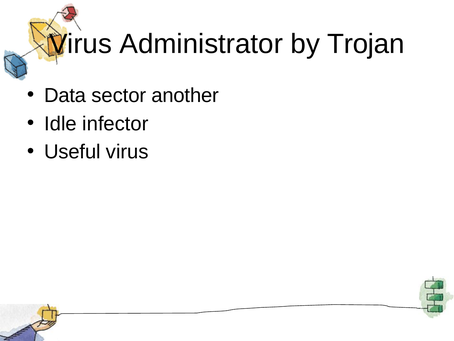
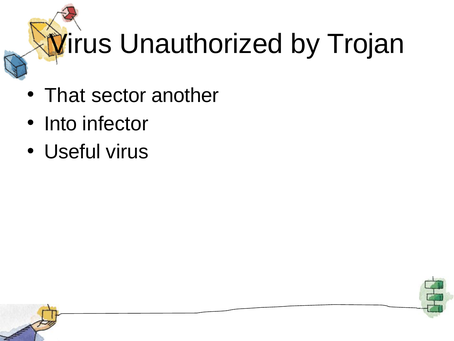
Administrator: Administrator -> Unauthorized (201, 44)
Data: Data -> That (65, 95)
Idle: Idle -> Into (61, 123)
